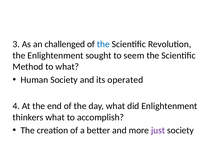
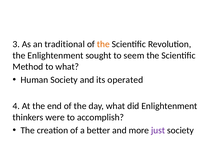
challenged: challenged -> traditional (65, 44)
the colour: blue -> orange (103, 44)
thinkers what: what -> were (55, 117)
